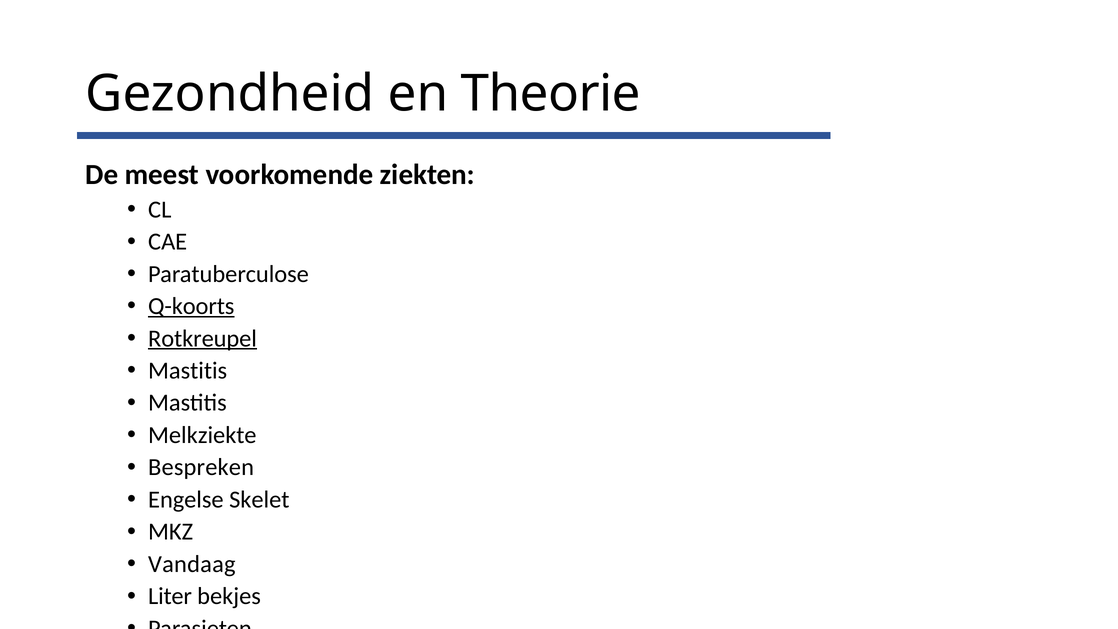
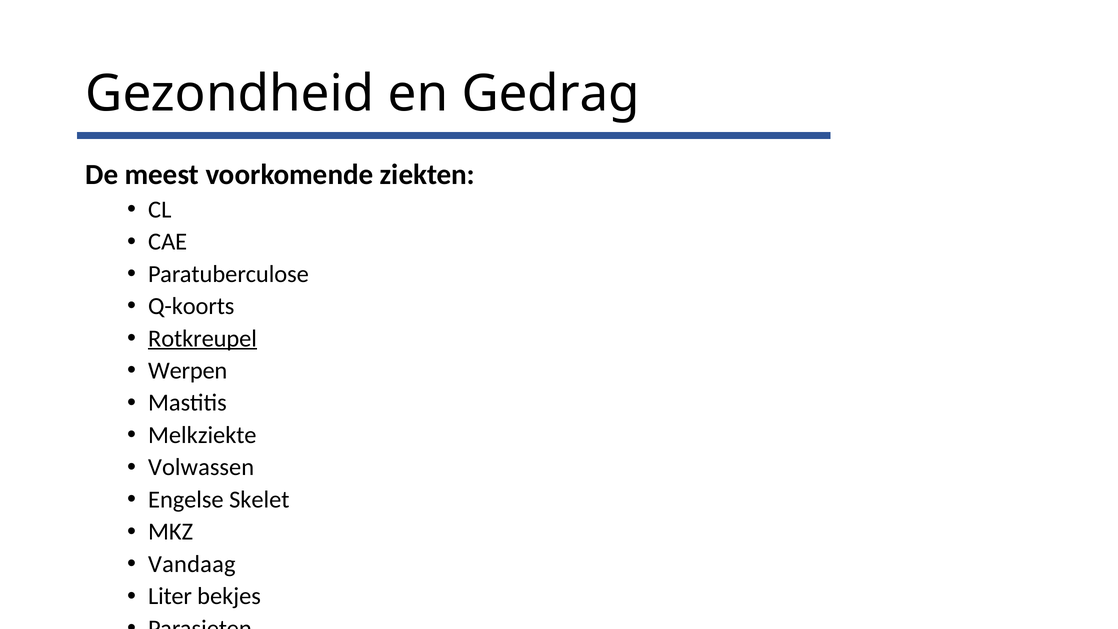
Theorie: Theorie -> Gedrag (551, 94)
Q-koorts underline: present -> none (191, 306)
Mastitis: Mastitis -> Werpen (188, 371)
Bespreken: Bespreken -> Volwassen (201, 467)
